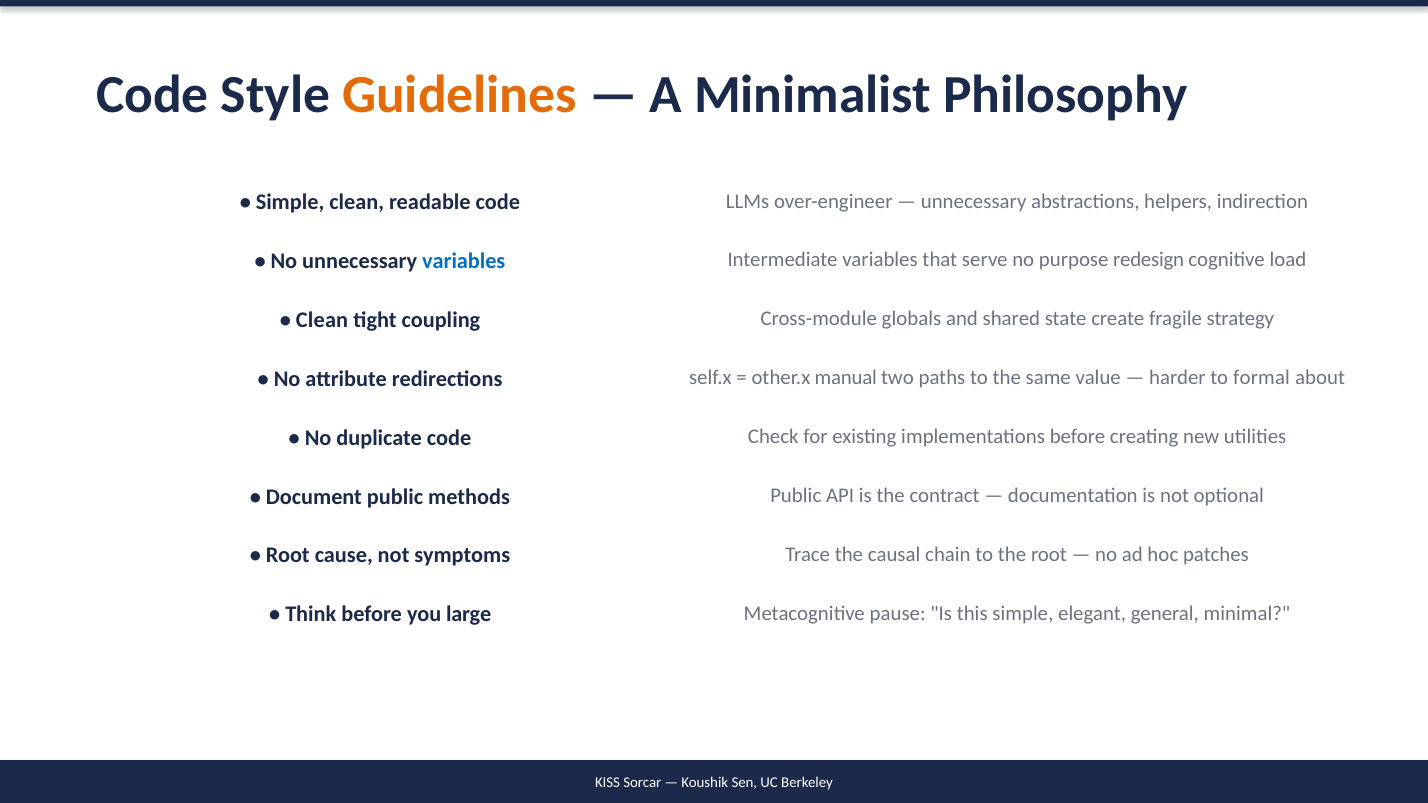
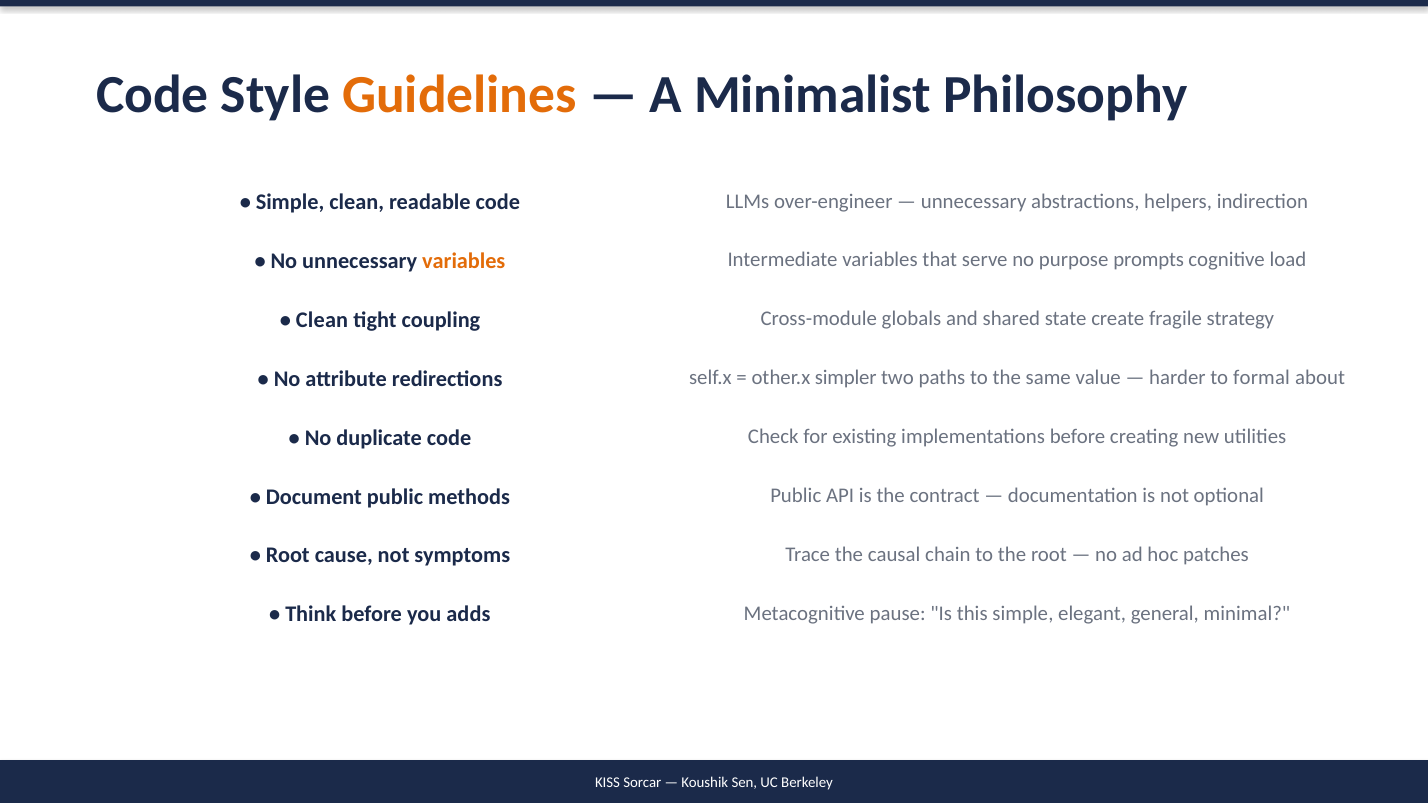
variables colour: blue -> orange (464, 261)
redesign: redesign -> prompts (1149, 260)
manual: manual -> simpler (846, 378)
large: large -> adds (468, 615)
